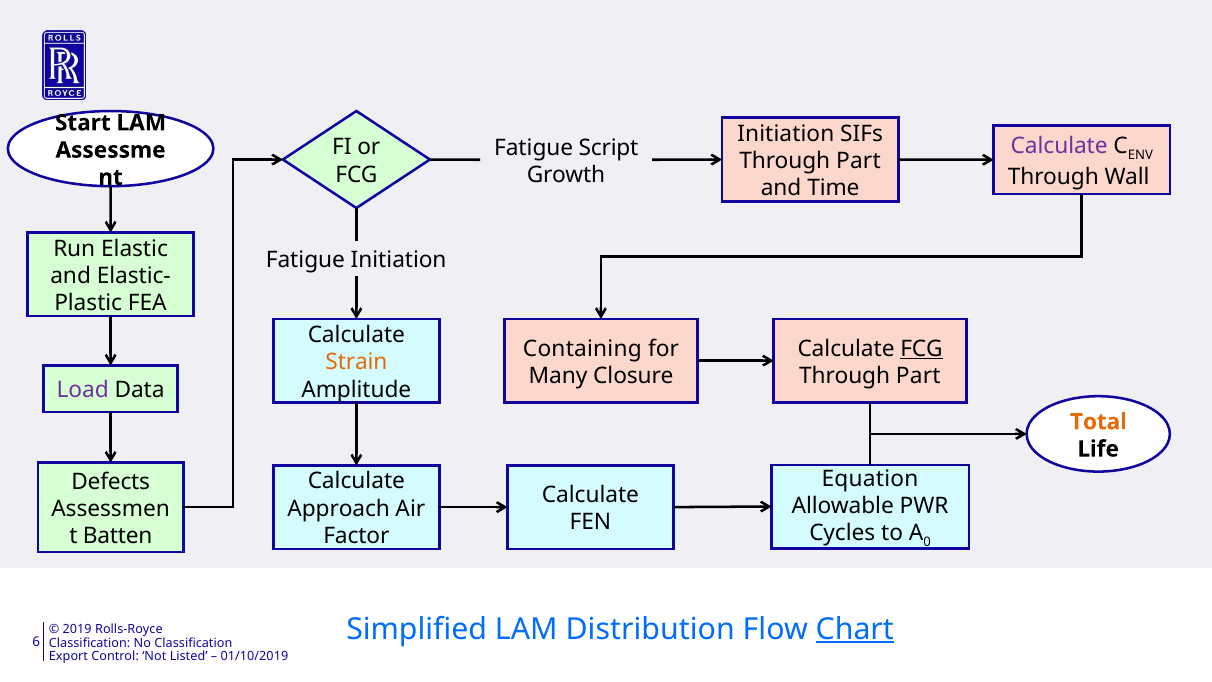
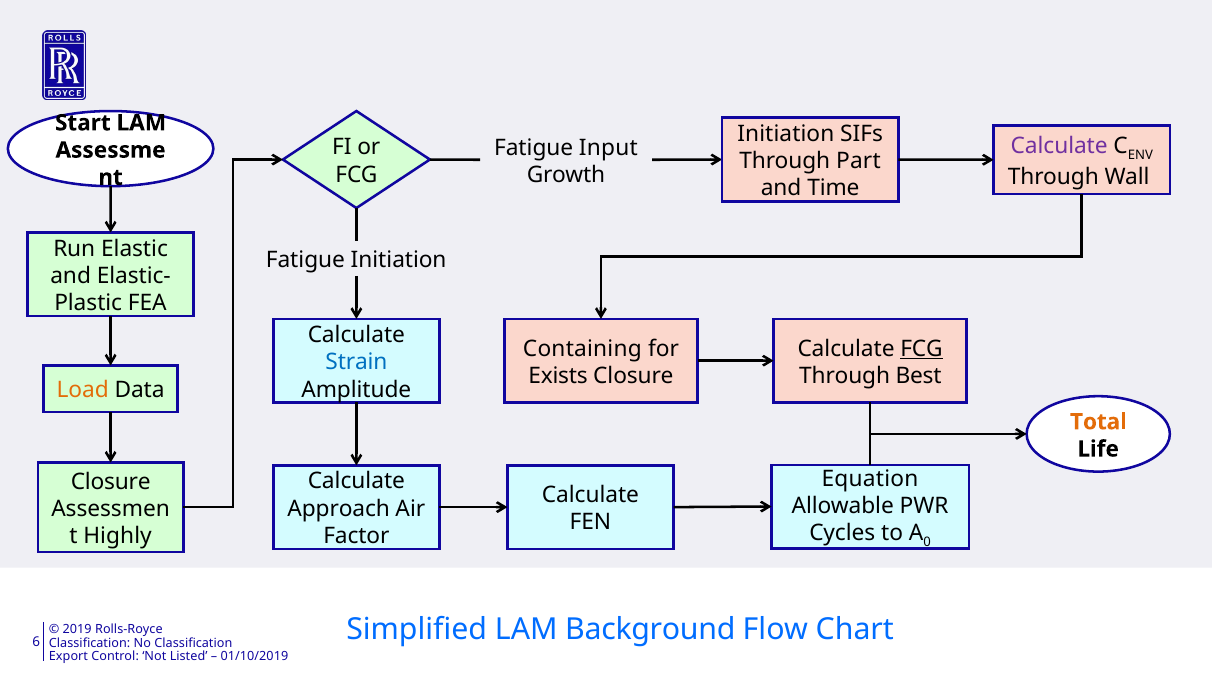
Script: Script -> Input (608, 148)
Strain colour: orange -> blue (356, 362)
Many: Many -> Exists (558, 376)
Part: Part -> Best (919, 376)
Load colour: purple -> orange (83, 390)
Defects: Defects -> Closure (111, 481)
Batten: Batten -> Highly (118, 536)
Distribution: Distribution -> Background (650, 629)
Chart underline: present -> none (855, 629)
